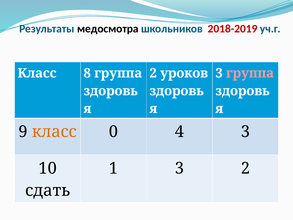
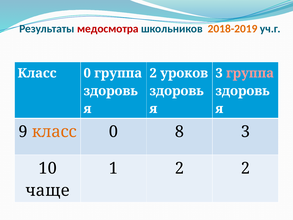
медосмотра colour: black -> red (108, 29)
2018-2019 colour: red -> orange (233, 29)
8: 8 -> 0 (87, 73)
4: 4 -> 8 (179, 132)
1 3: 3 -> 2 (179, 168)
сдать: сдать -> чаще (48, 190)
